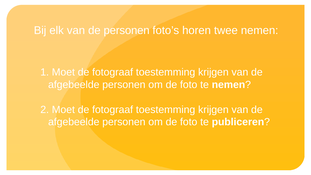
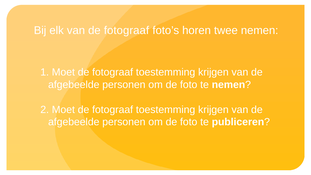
van de personen: personen -> fotograaf (126, 30)
